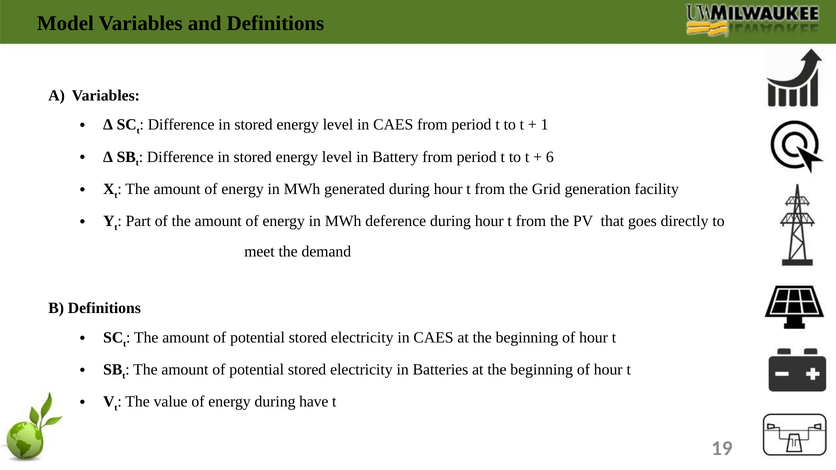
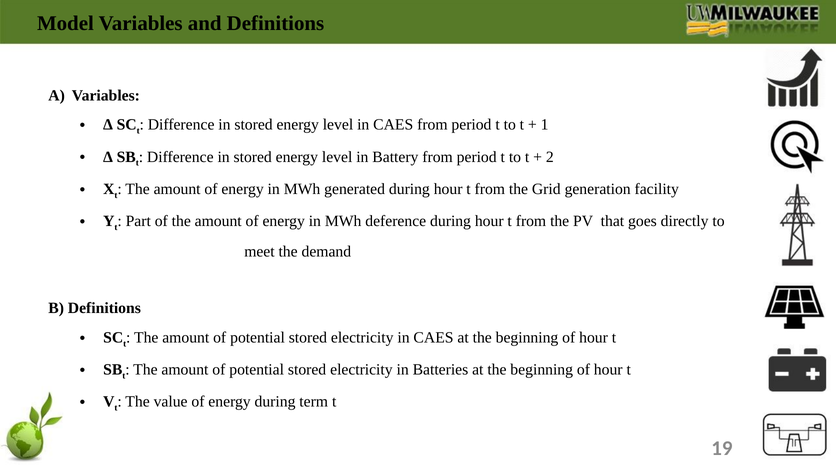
6: 6 -> 2 (550, 157)
have: have -> term (314, 402)
